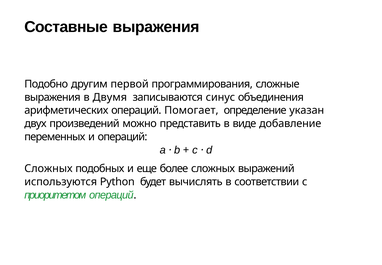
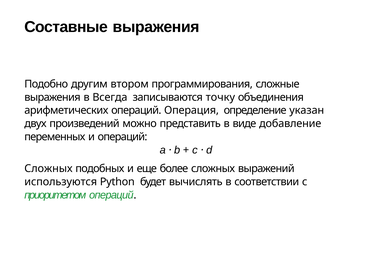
первой: первой -> втором (130, 84)
Двумя: Двумя -> Всегда (110, 97)
синус: синус -> точку (220, 97)
Помогает: Помогает -> Операция (191, 110)
